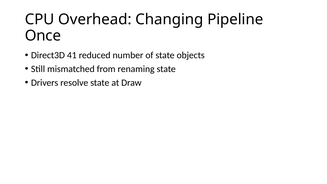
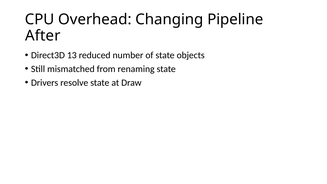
Once: Once -> After (43, 36)
41: 41 -> 13 (72, 55)
